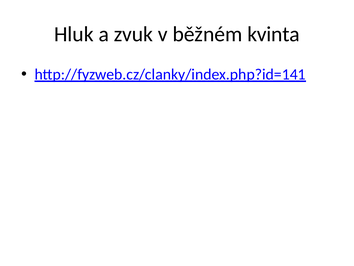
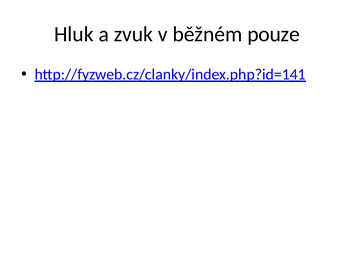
kvinta: kvinta -> pouze (274, 34)
